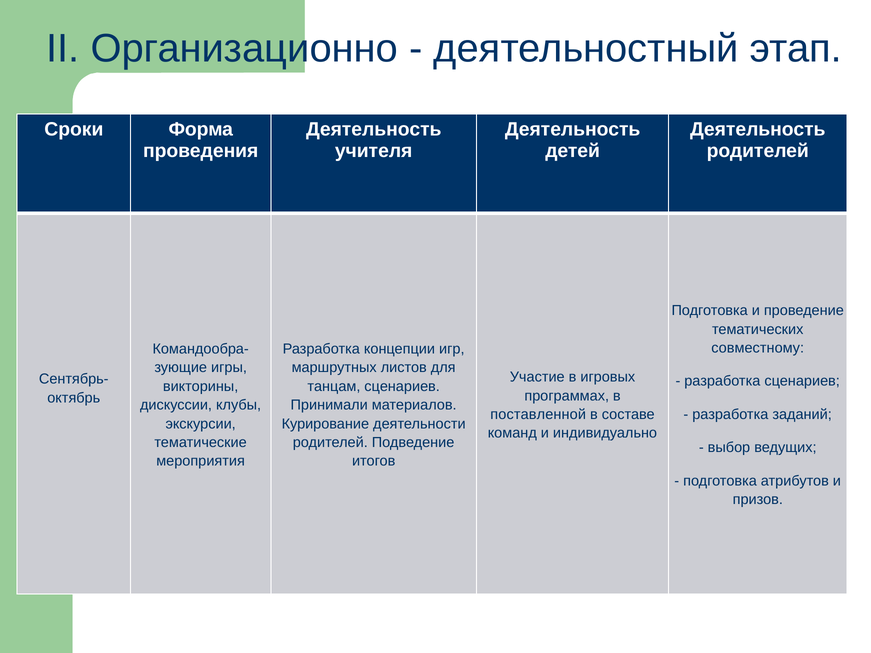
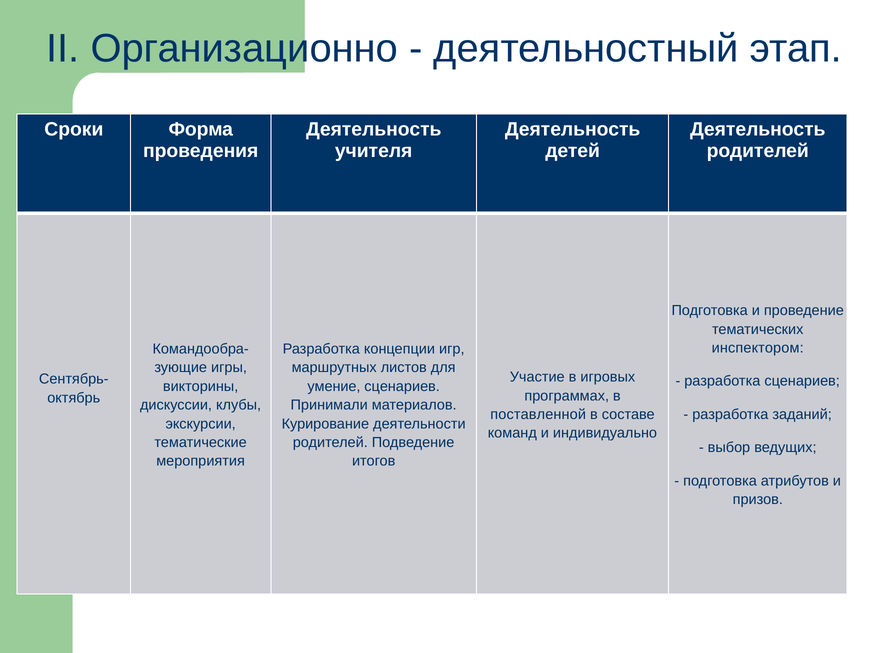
совместному: совместному -> инспектором (758, 348)
танцам: танцам -> умение (334, 387)
